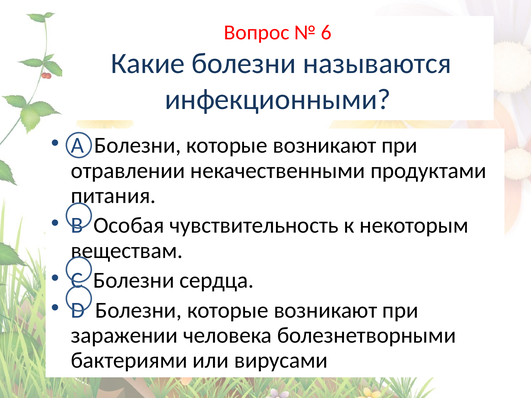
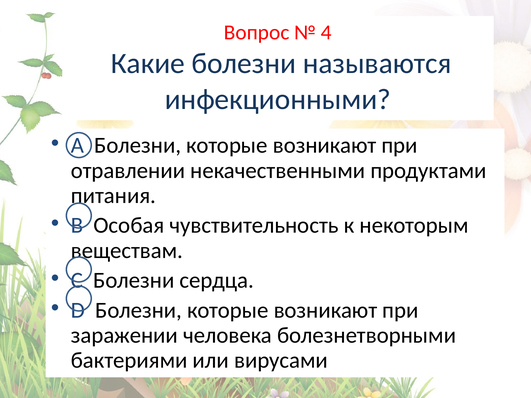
6: 6 -> 4 (326, 32)
